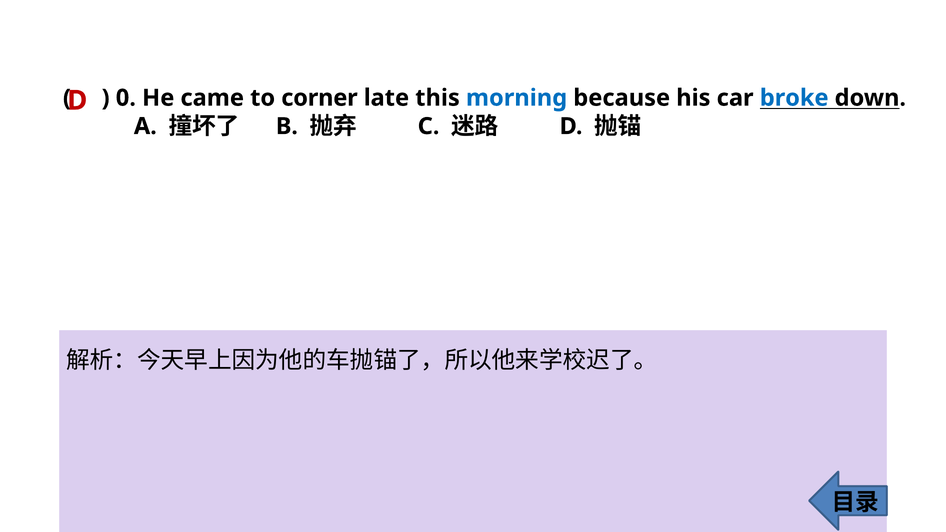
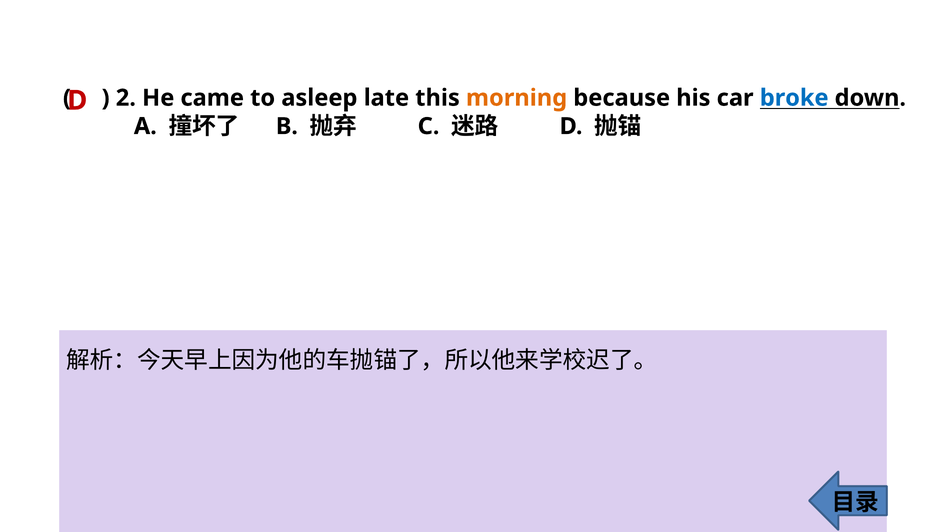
0: 0 -> 2 (126, 98)
corner: corner -> asleep (319, 98)
morning colour: blue -> orange (517, 98)
